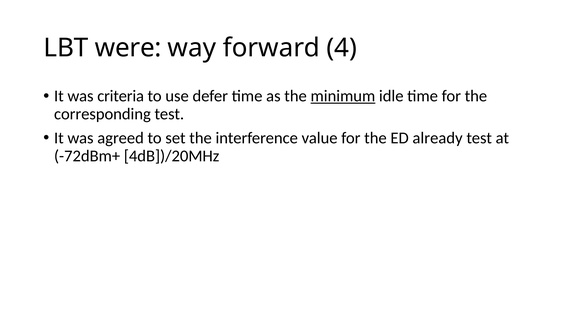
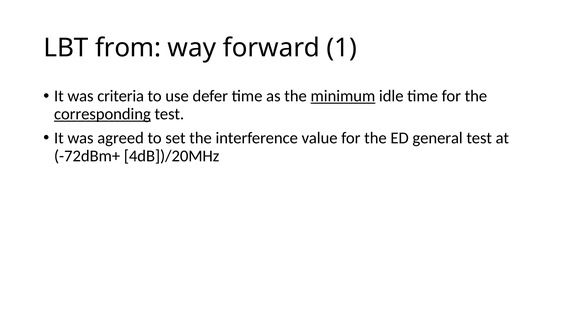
were: were -> from (128, 48)
4: 4 -> 1 (342, 48)
corresponding underline: none -> present (102, 114)
already: already -> general (438, 138)
